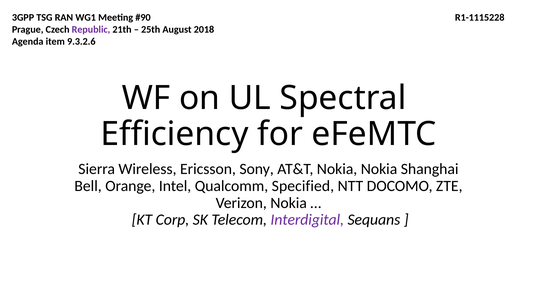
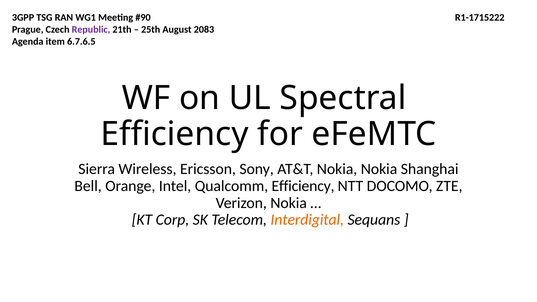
R1-1115228: R1-1115228 -> R1-1715222 (480, 17)
2018: 2018 -> 2083 (204, 30)
9.3.2.6: 9.3.2.6 -> 6.7.6.5 (81, 42)
Qualcomm Specified: Specified -> Efficiency (303, 186)
Interdigital colour: purple -> orange (307, 220)
